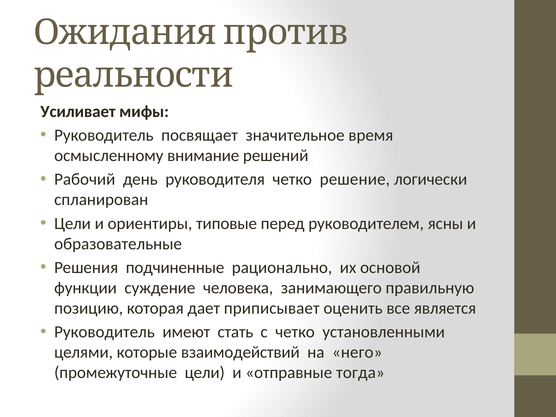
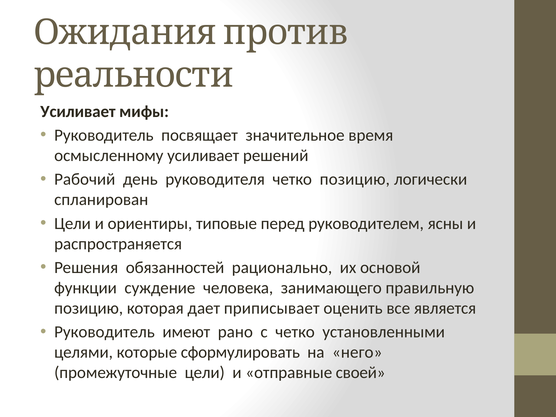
осмысленному внимание: внимание -> усиливает (203, 156)
четко решение: решение -> позицию (355, 179)
образовательные: образовательные -> распространяется (118, 244)
подчиненные: подчиненные -> обязанностей (175, 268)
стать: стать -> рано (235, 332)
взаимодействий: взаимодействий -> сформулировать (240, 352)
тогда: тогда -> своей (361, 373)
